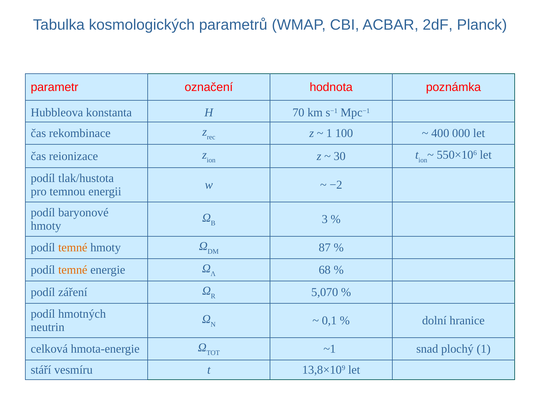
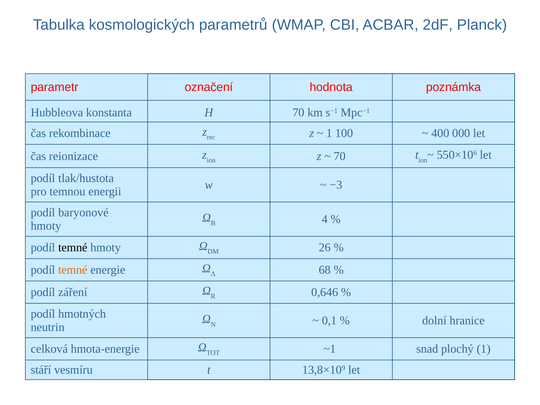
30: 30 -> 70 (340, 156)
−2: −2 -> −3 (336, 185)
3: 3 -> 4 (325, 219)
temné colour: orange -> black (73, 247)
87: 87 -> 26 (325, 247)
5,070: 5,070 -> 0,646 (325, 292)
